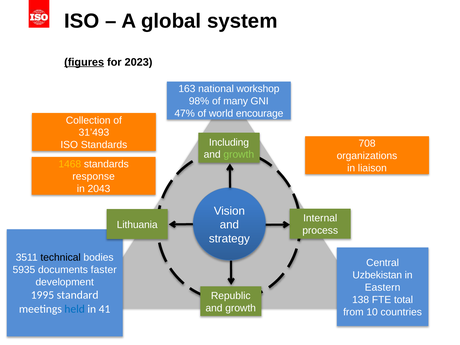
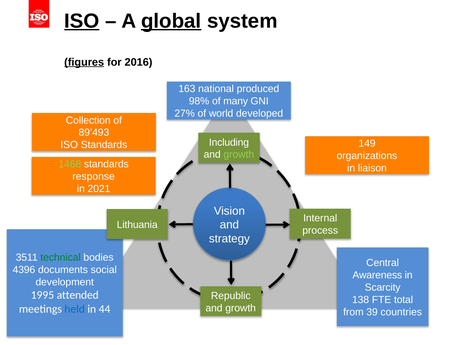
ISO underline: none -> present (82, 21)
global underline: none -> present (171, 21)
2023: 2023 -> 2016 (139, 62)
workshop: workshop -> produced (258, 89)
47%: 47% -> 27% (185, 113)
encourage: encourage -> developed (260, 113)
31’493: 31’493 -> 89’493 (94, 133)
708: 708 -> 149 (367, 144)
1468 colour: yellow -> light green (70, 164)
2043: 2043 -> 2021 (99, 189)
technical colour: black -> green (61, 257)
5935: 5935 -> 4396 (24, 270)
faster: faster -> social (104, 270)
Uzbekistan: Uzbekistan -> Awareness (377, 275)
Eastern: Eastern -> Scarcity (383, 287)
standard: standard -> attended (78, 295)
41: 41 -> 44 (105, 309)
10: 10 -> 39 (372, 312)
